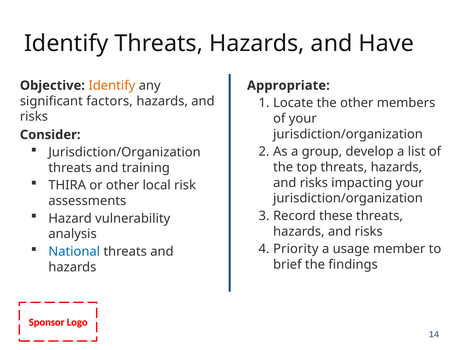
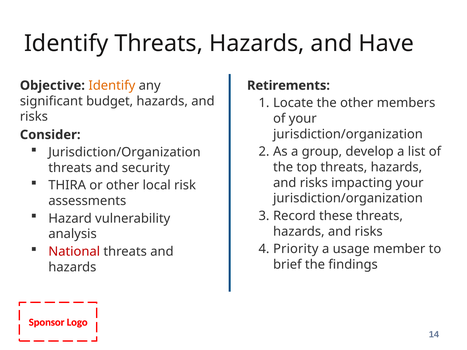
Appropriate: Appropriate -> Retirements (288, 86)
factors: factors -> budget (110, 101)
training: training -> security (146, 168)
National colour: blue -> red (74, 252)
